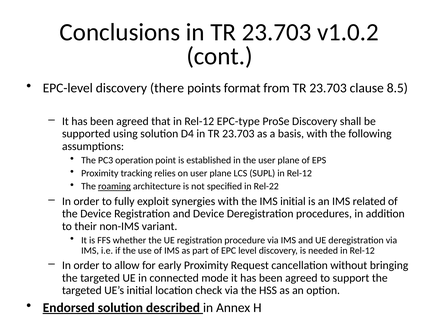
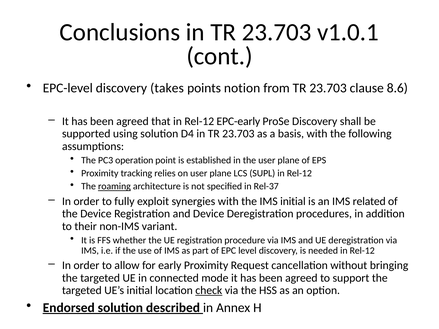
v1.0.2: v1.0.2 -> v1.0.1 (348, 32)
there: there -> takes (167, 88)
format: format -> notion (242, 88)
8.5: 8.5 -> 8.6 (397, 88)
EPC-type: EPC-type -> EPC-early (238, 121)
Rel-22: Rel-22 -> Rel-37 (266, 187)
check underline: none -> present (209, 291)
